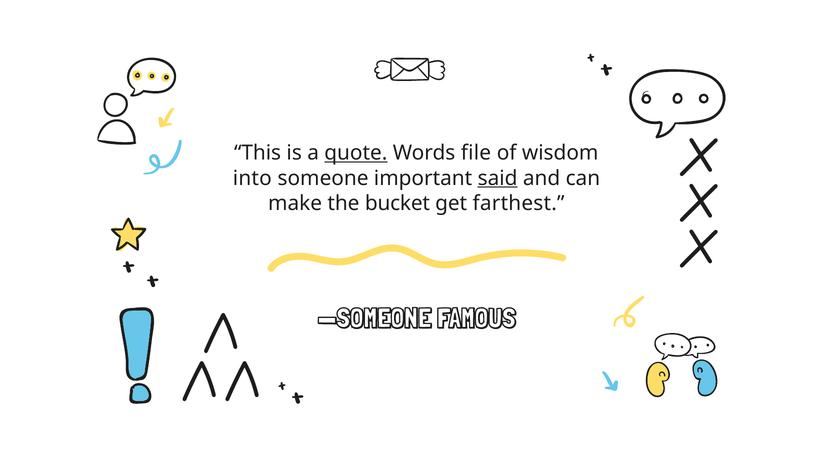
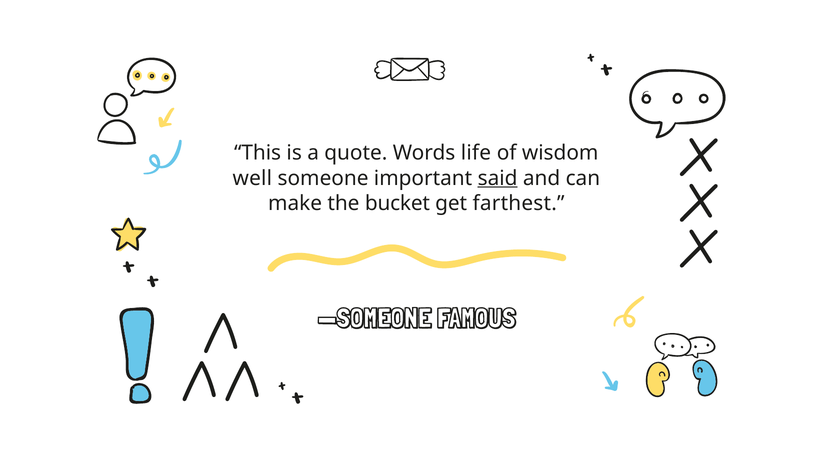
quote underline: present -> none (356, 153)
file: file -> life (476, 153)
into: into -> well (252, 178)
